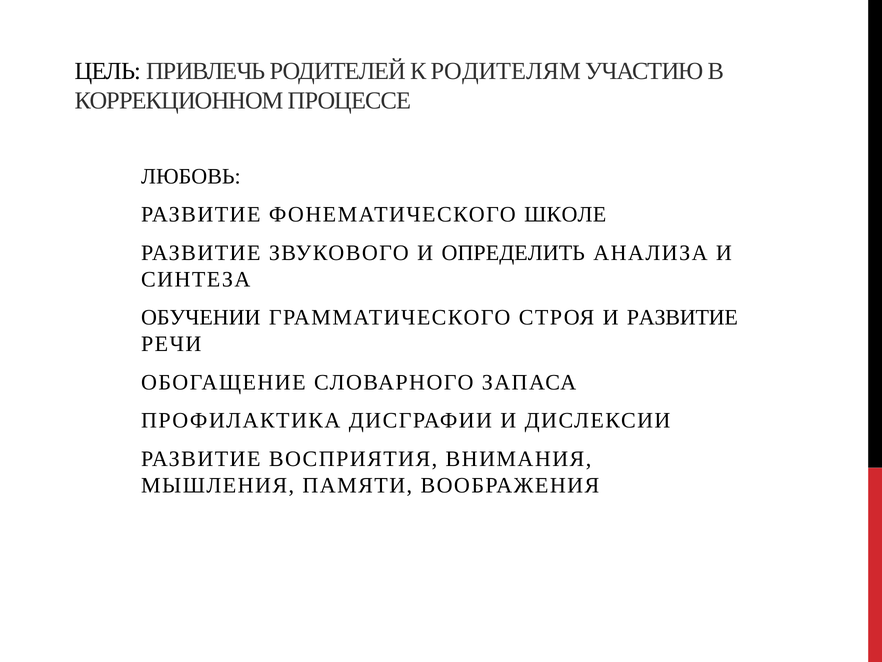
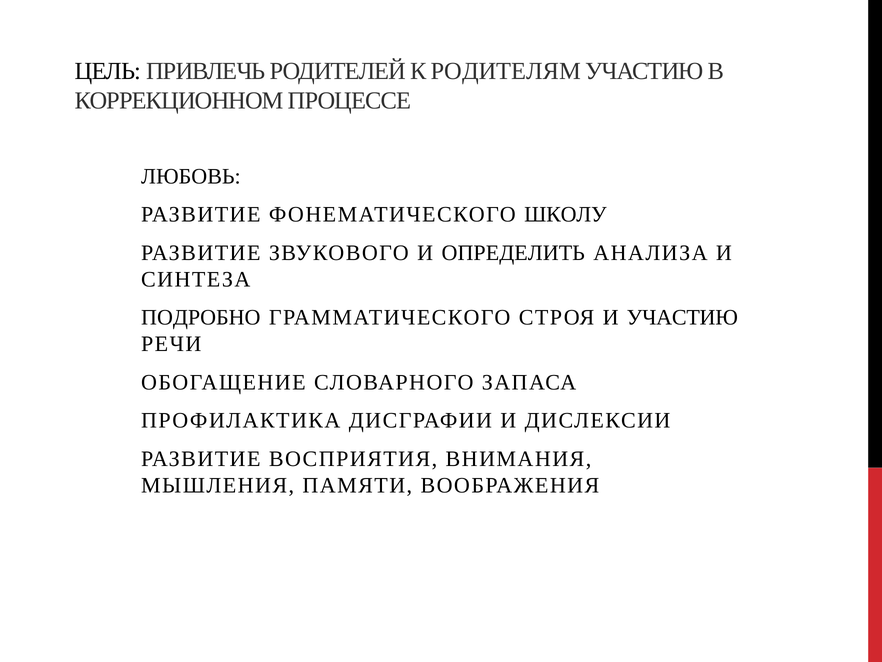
ШКОЛЕ: ШКОЛЕ -> ШКОЛУ (565, 215)
ОБУЧЕНИИ: ОБУЧЕНИИ -> ПОДРОБНО (201, 317)
И РАЗВИТИЕ: РАЗВИТИЕ -> УЧАСТИЮ (682, 317)
